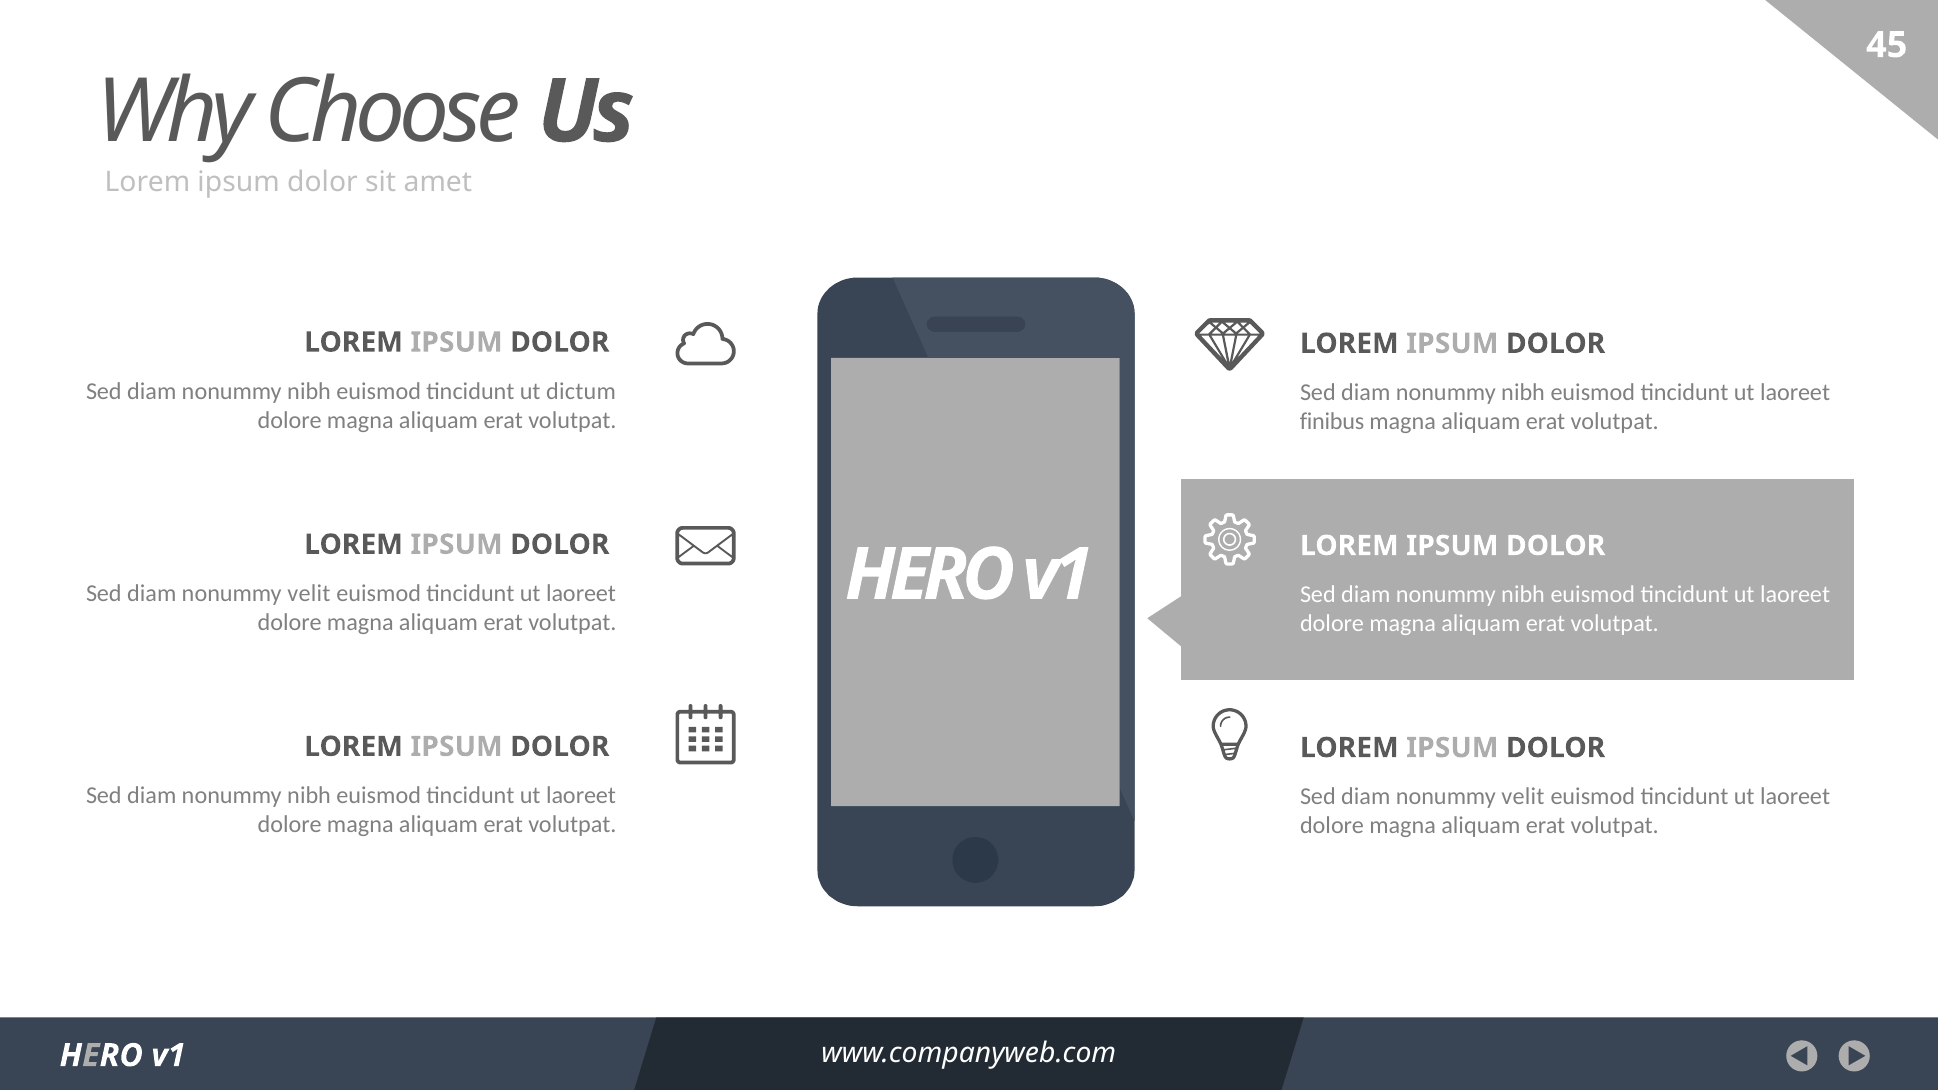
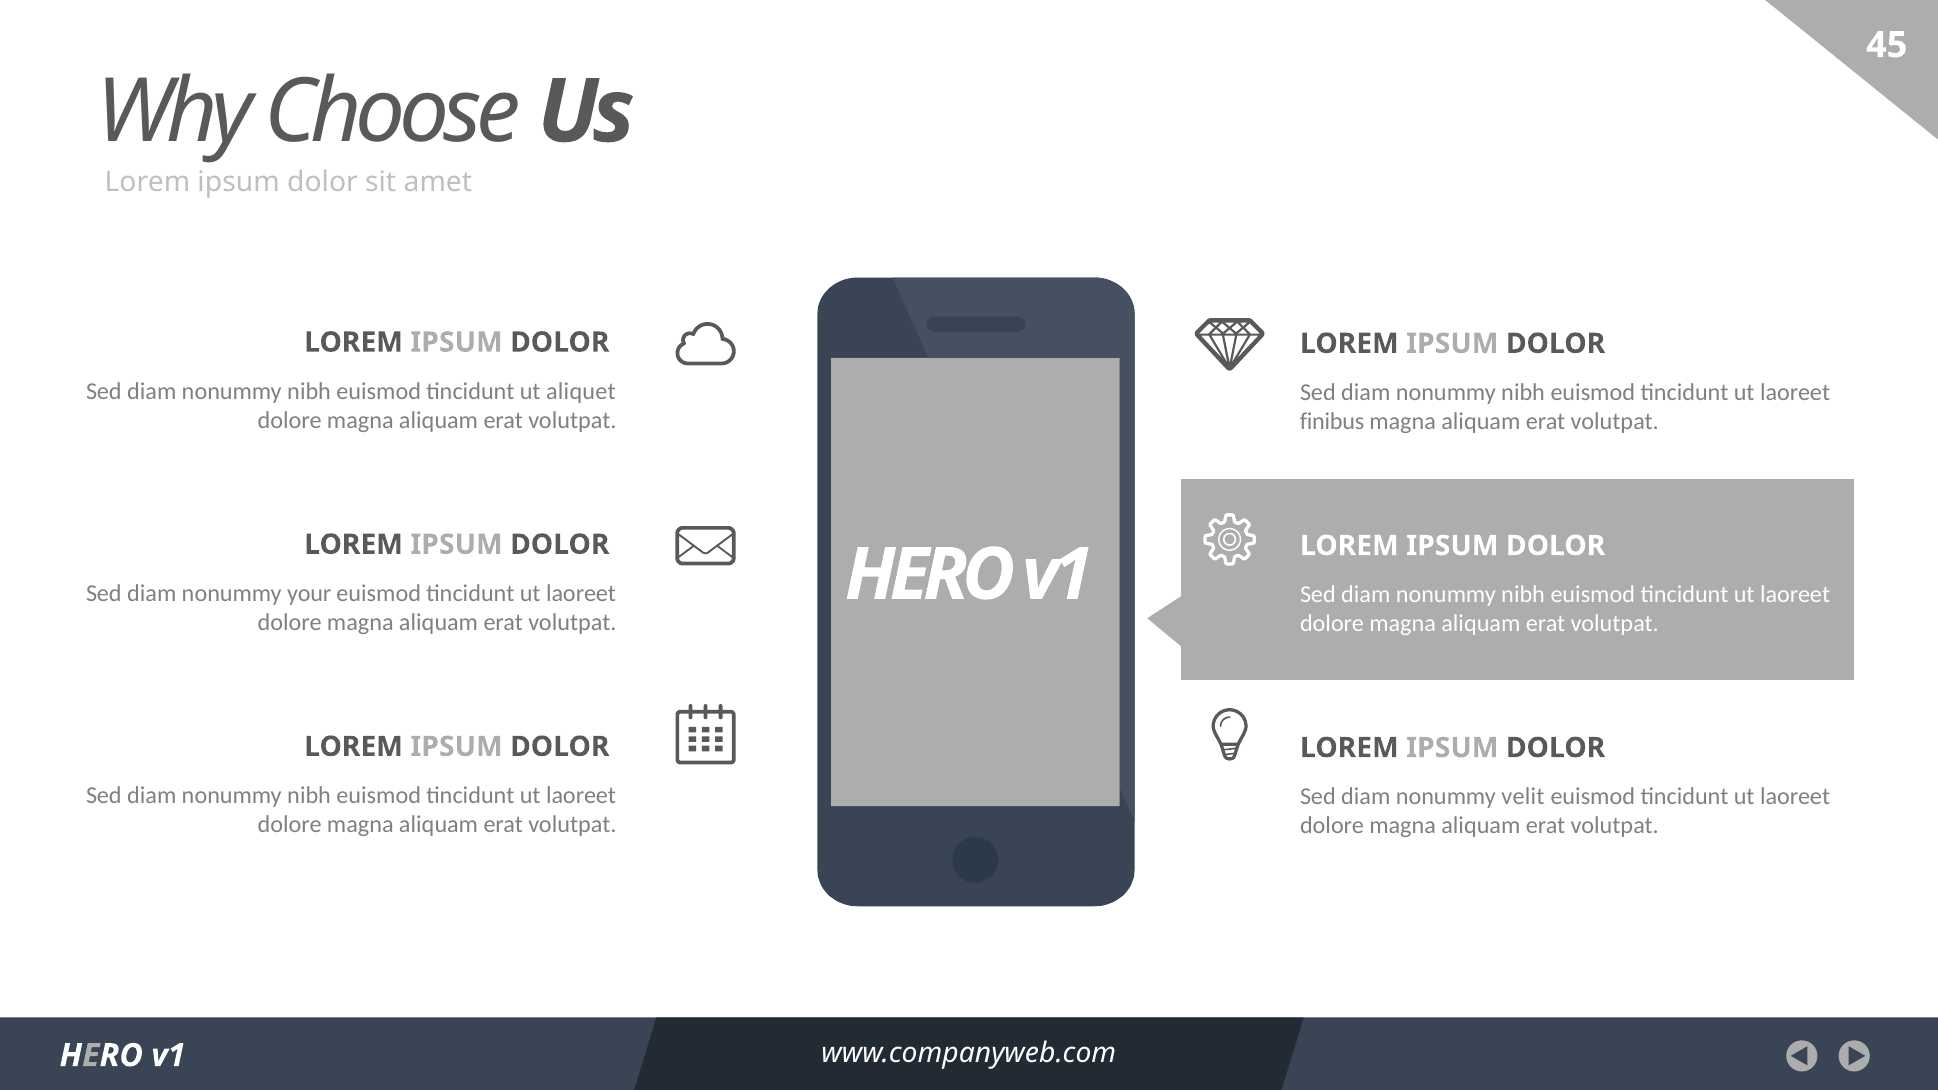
dictum: dictum -> aliquet (581, 391)
velit: velit -> your (309, 594)
